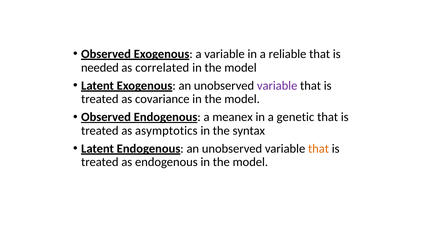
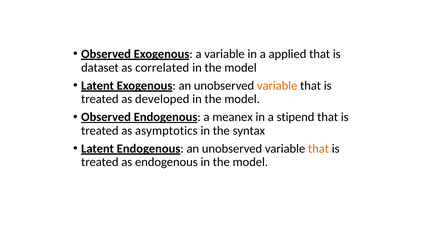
reliable: reliable -> applied (287, 54)
needed: needed -> dataset (100, 67)
variable colour: purple -> orange (277, 85)
covariance: covariance -> developed (162, 99)
genetic: genetic -> stipend (295, 117)
